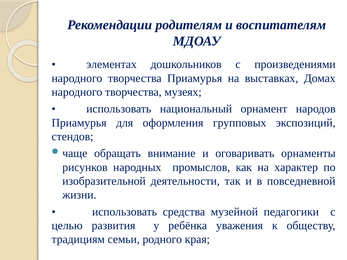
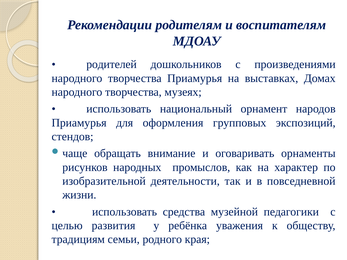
элементах: элементах -> родителей (112, 64)
